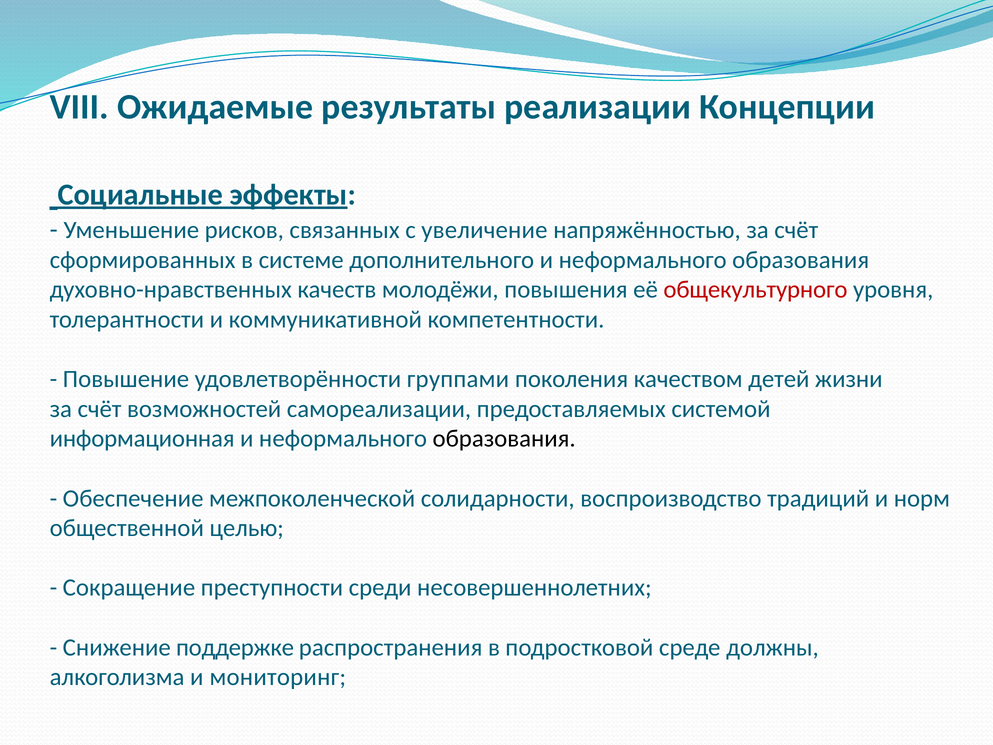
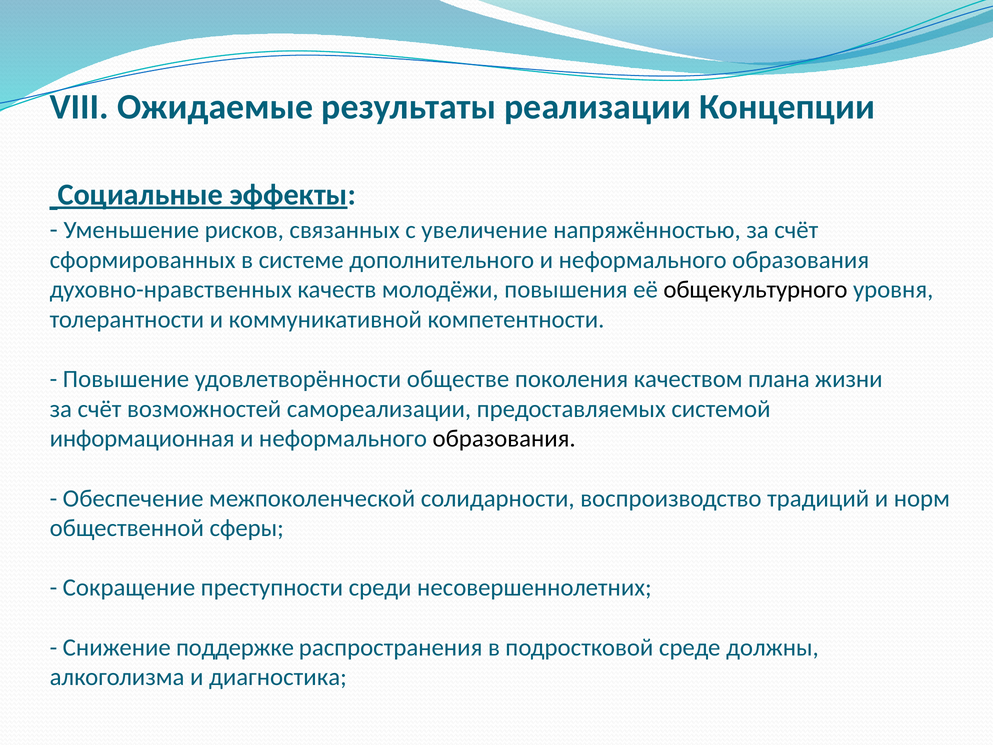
общекультурного colour: red -> black (756, 290)
группами: группами -> обществе (458, 379)
детей: детей -> плана (779, 379)
целью: целью -> сферы (247, 528)
мониторинг: мониторинг -> диагностика (278, 677)
